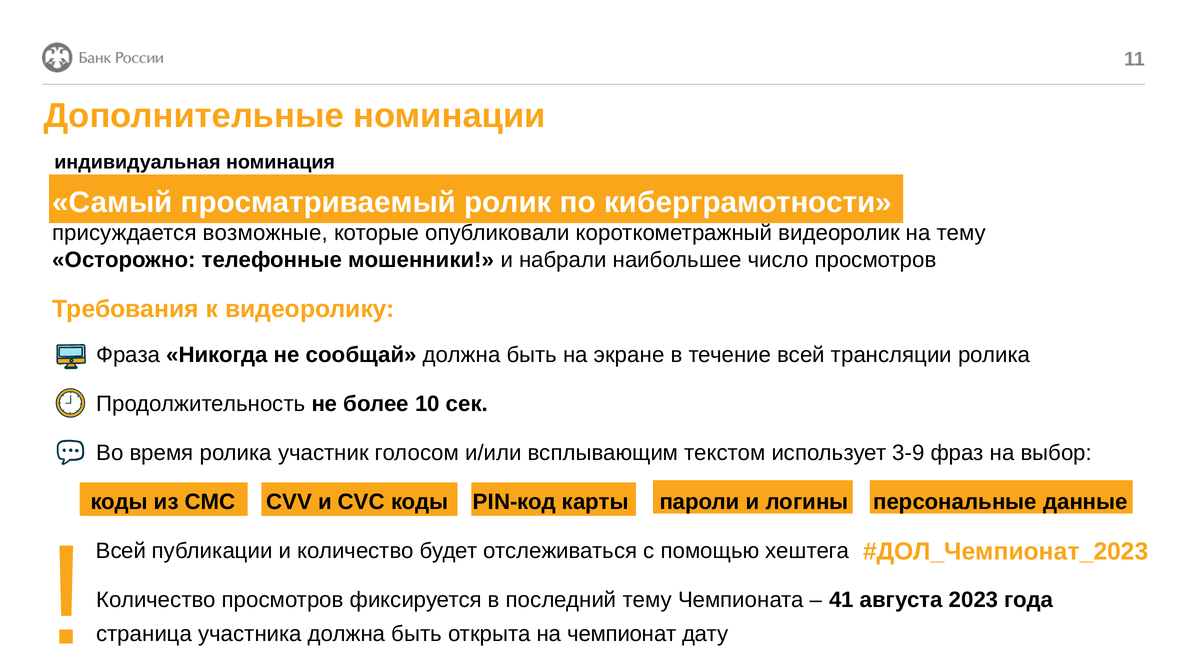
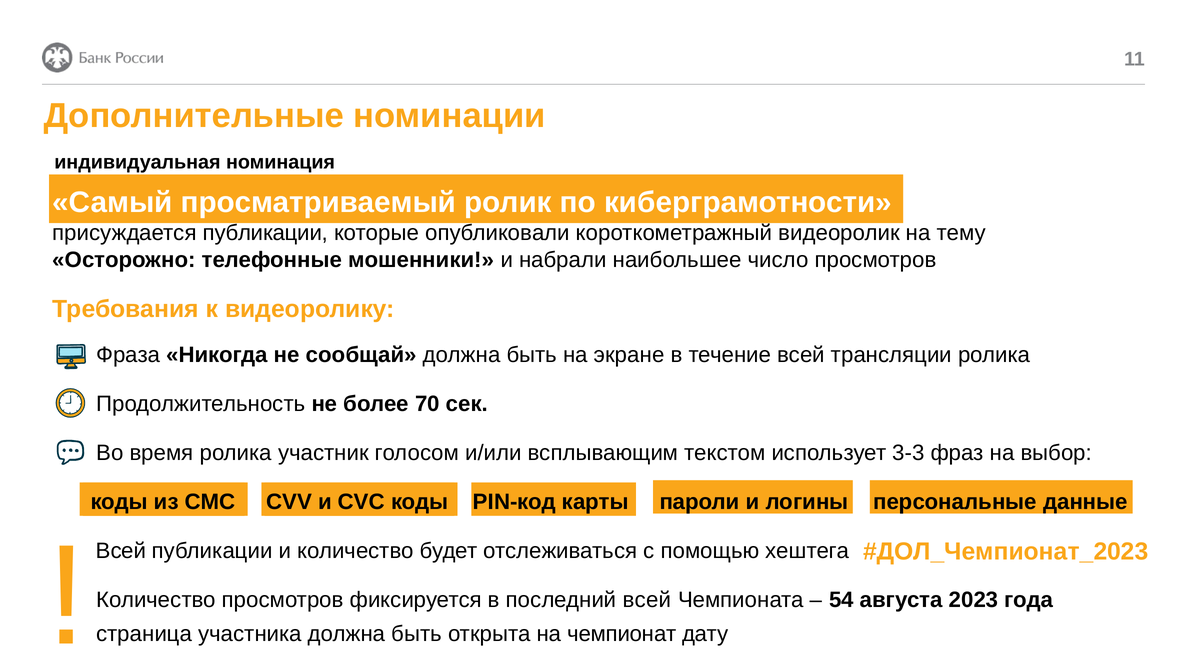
присуждается возможные: возможные -> публикации (265, 233)
10: 10 -> 70 (427, 404)
3-9: 3-9 -> 3-3 (908, 453)
последний тему: тему -> всей (647, 599)
41: 41 -> 54 (841, 599)
